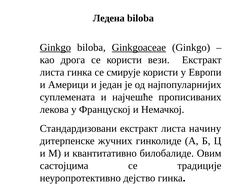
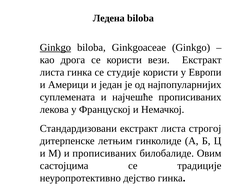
Ginkgoaceae underline: present -> none (139, 48)
смирује: смирује -> студије (123, 73)
начину: начину -> строгој (205, 129)
жучних: жучних -> летњим (115, 141)
и квантитативно: квантитативно -> прописиваних (104, 154)
